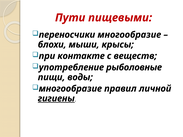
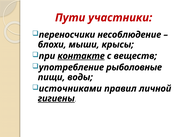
пищевыми: пищевыми -> участники (120, 18)
переносчики многообразие: многообразие -> несоблюдение (129, 35)
контакте underline: none -> present (81, 56)
многообразие: многообразие -> источниками (70, 89)
